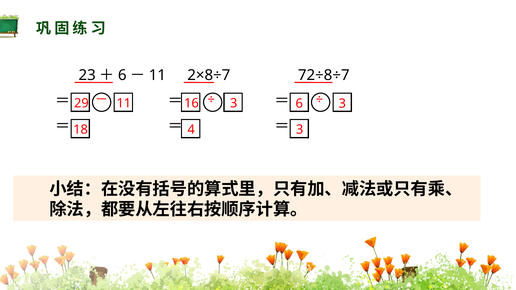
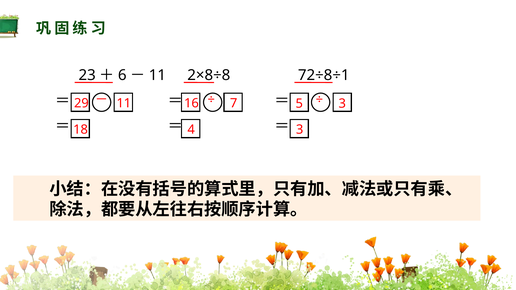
2×8÷7: 2×8÷7 -> 2×8÷8 (209, 75)
72÷8÷7: 72÷8÷7 -> 72÷8÷1 (324, 75)
16 3: 3 -> 7 (234, 103)
11 6: 6 -> 5 (299, 104)
